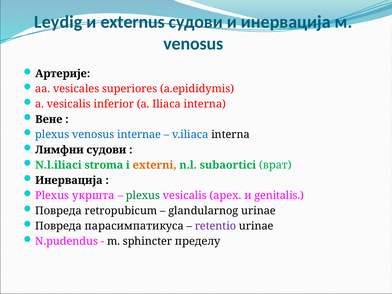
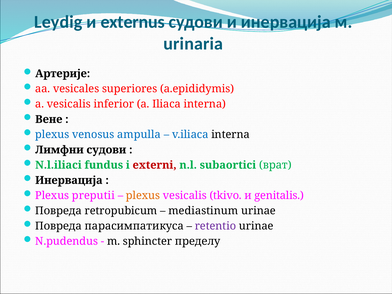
venosus: venosus -> urinaria (193, 44)
internae: internae -> ampulla (139, 135)
stroma: stroma -> fundus (104, 165)
externi colour: orange -> red (155, 165)
укршта: укршта -> preputii (93, 196)
plexus colour: green -> orange (143, 196)
apex: apex -> tkivo (226, 196)
glandularnog: glandularnog -> mediastinum (203, 211)
